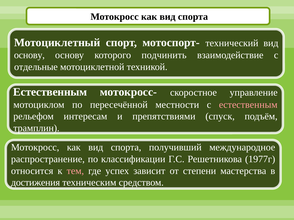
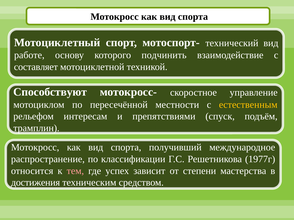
основу: основу -> работе (29, 55)
отдельные: отдельные -> составляет (36, 67)
Естественным: Естественным -> Способствуют (50, 92)
естественным colour: pink -> yellow (248, 105)
